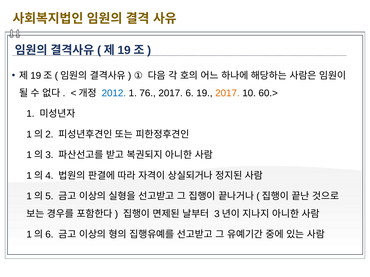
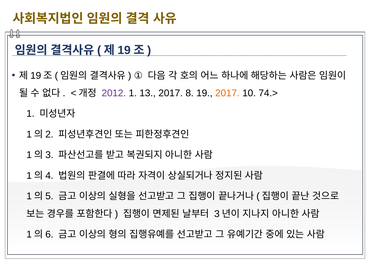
2012 colour: blue -> purple (114, 93)
76: 76 -> 13 (148, 93)
6: 6 -> 8 (190, 93)
60.>: 60.> -> 74.> (268, 93)
